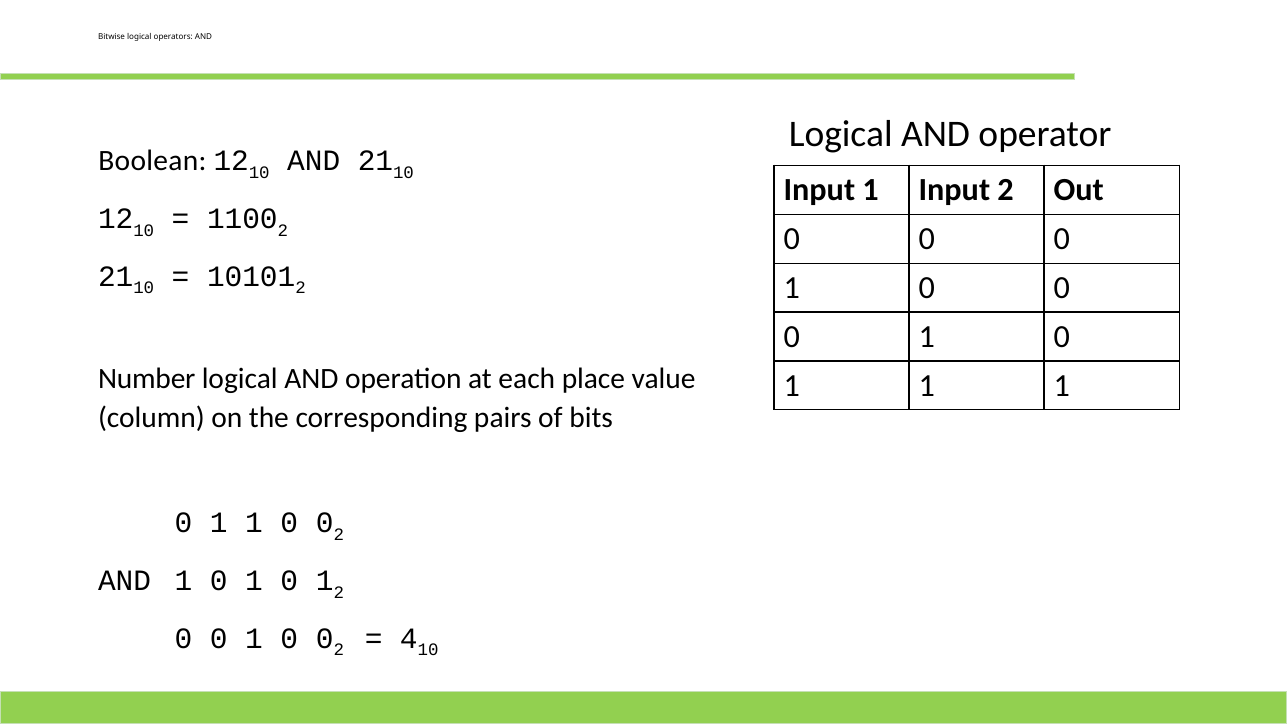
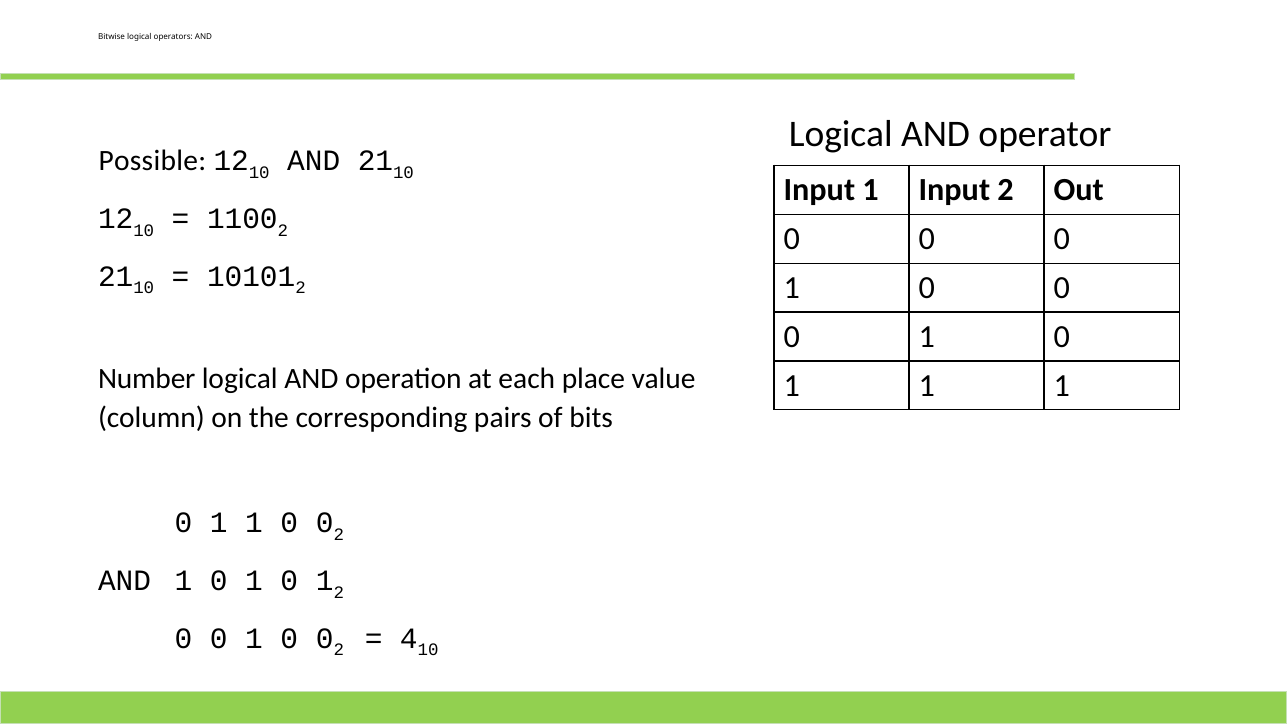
Boolean: Boolean -> Possible (152, 161)
